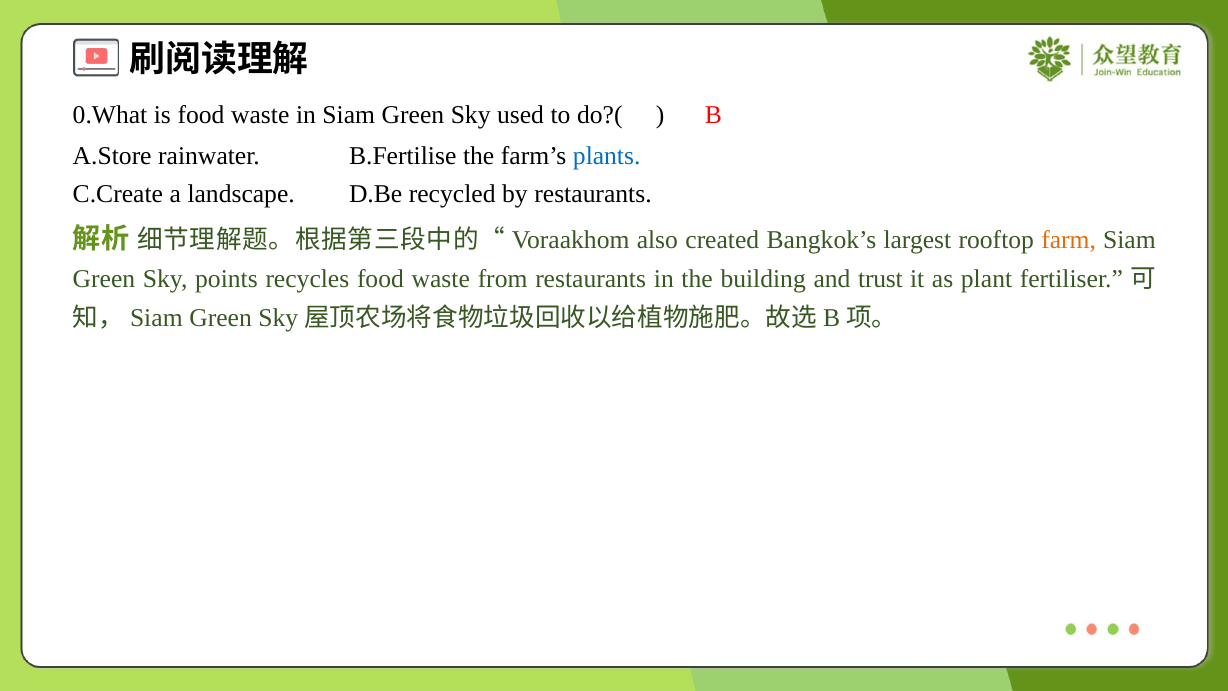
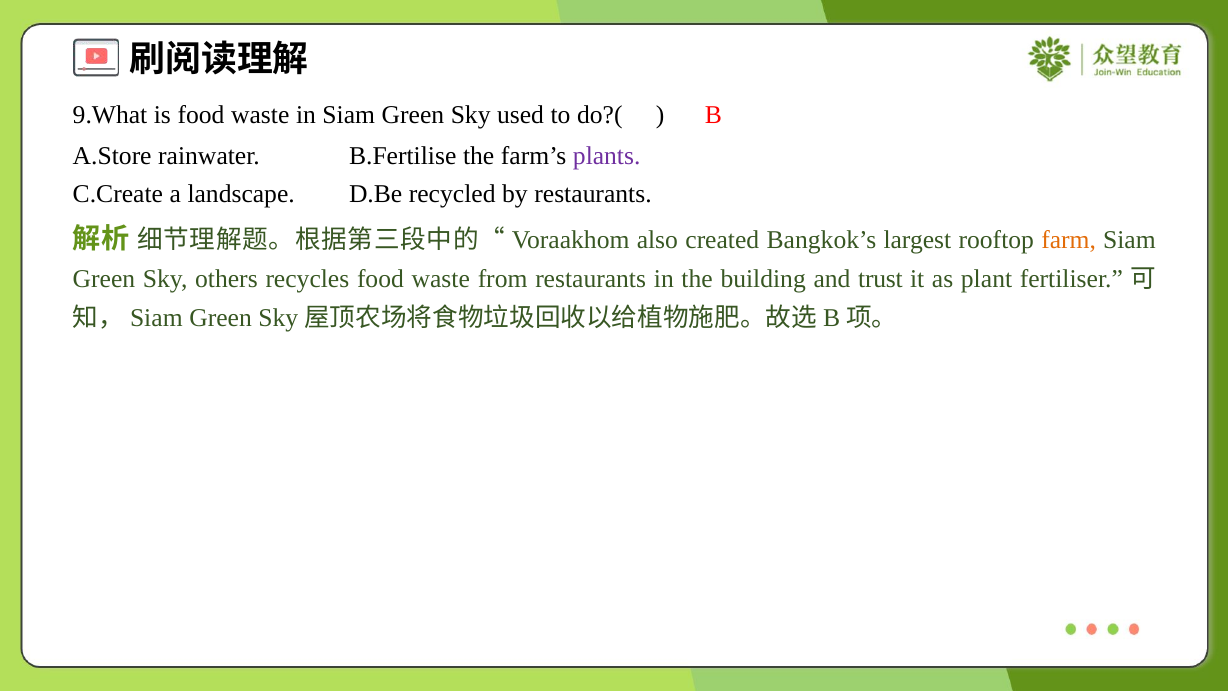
0.What: 0.What -> 9.What (110, 115)
plants colour: blue -> purple (607, 156)
points: points -> others (226, 279)
